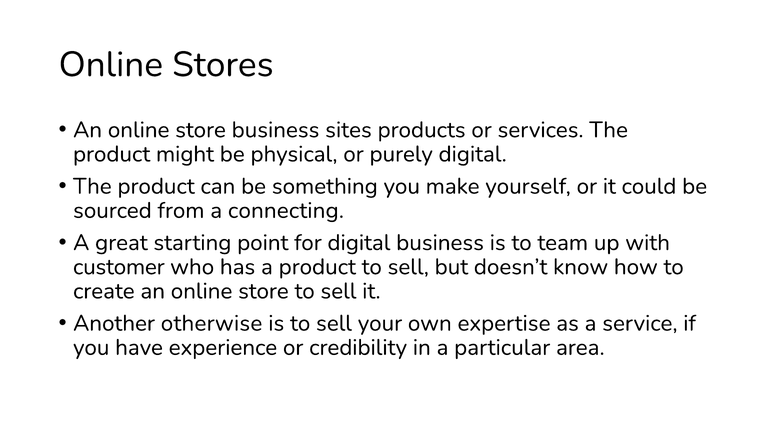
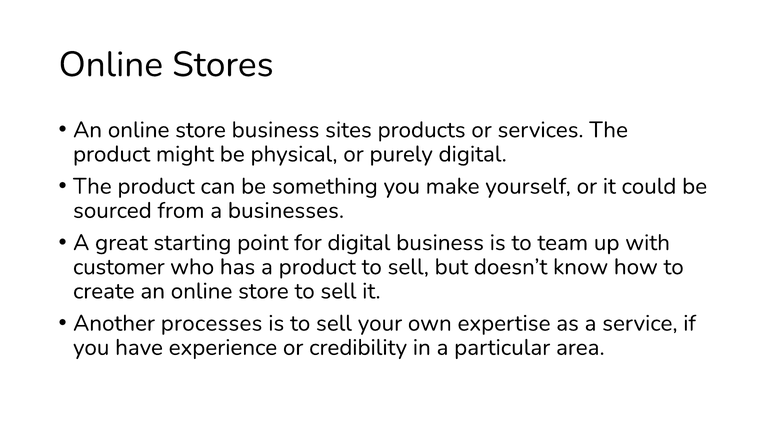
connecting: connecting -> businesses (286, 211)
otherwise: otherwise -> processes (212, 324)
